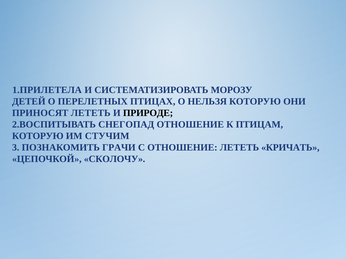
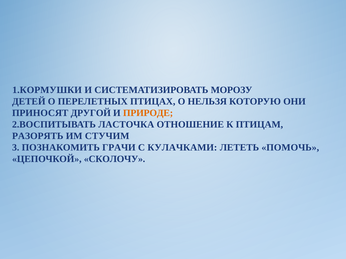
1.ПРИЛЕТЕЛА: 1.ПРИЛЕТЕЛА -> 1.КОРМУШКИ (47, 90)
ПРИНОСЯТ ЛЕТЕТЬ: ЛЕТЕТЬ -> ДРУГОЙ (91, 113)
ПРИРОДЕ colour: black -> orange (148, 113)
СНЕГОПАД: СНЕГОПАД -> ЛАСТОЧКА (126, 125)
КОТОРУЮ: КОТОРУЮ -> РАЗОРЯТЬ (38, 136)
С ОТНОШЕНИЕ: ОТНОШЕНИЕ -> КУЛАЧКАМИ (182, 148)
КРИЧАТЬ: КРИЧАТЬ -> ПОМОЧЬ (290, 148)
